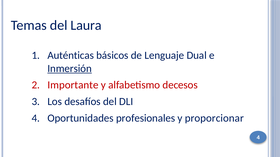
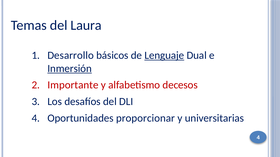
Auténticas: Auténticas -> Desarrollo (71, 56)
Lenguaje underline: none -> present (164, 56)
profesionales: profesionales -> proporcionar (146, 118)
proporcionar: proporcionar -> universitarias (214, 118)
